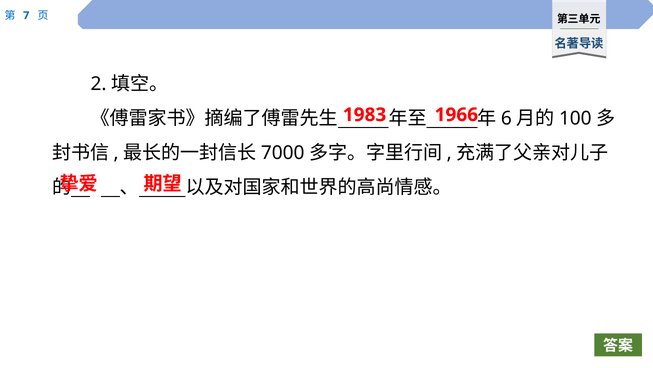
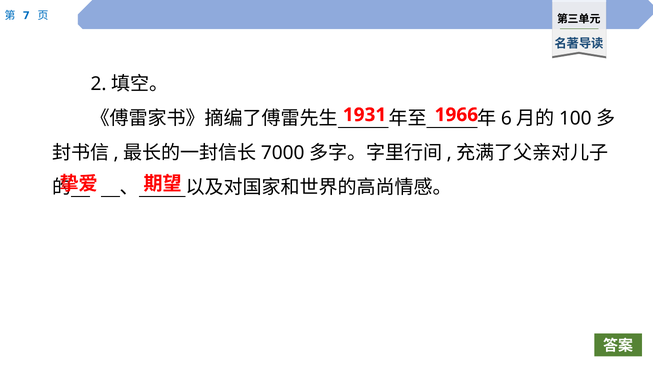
1983: 1983 -> 1931 (365, 115)
